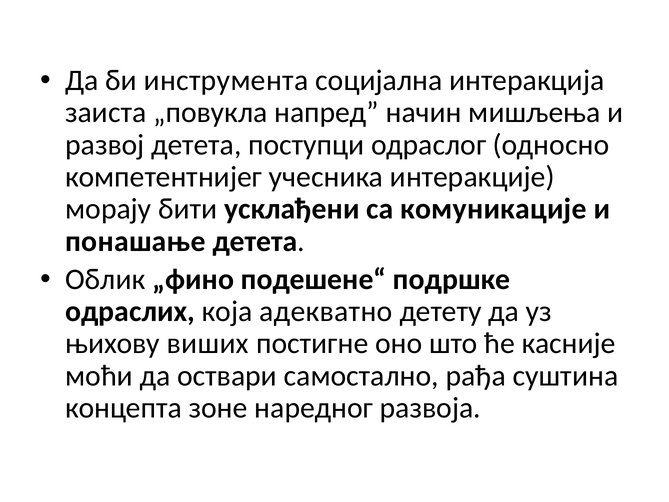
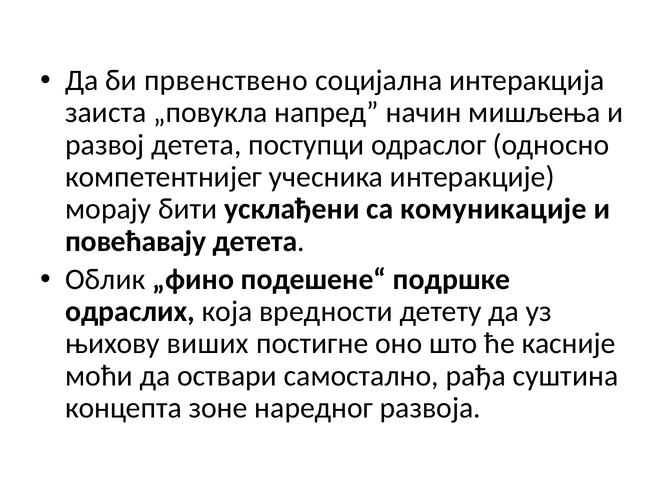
инструмента: инструмента -> првенствено (226, 80)
понашање: понашање -> повећавају (136, 241)
адекватно: адекватно -> вредности (326, 311)
